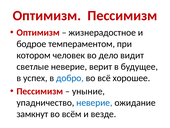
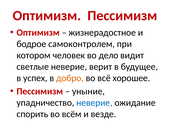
темпераментом: темпераментом -> самоконтролем (82, 44)
добро colour: blue -> orange (70, 78)
замкнут: замкнут -> спорить (32, 114)
